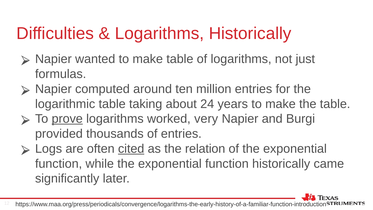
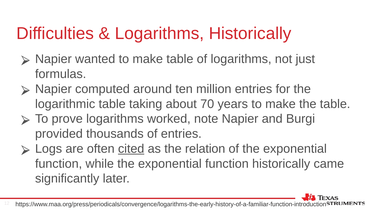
24: 24 -> 70 (207, 104)
prove underline: present -> none (67, 119)
very: very -> note (206, 119)
